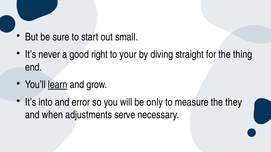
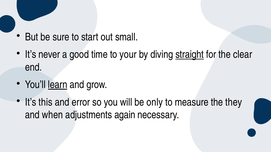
right: right -> time (99, 55)
straight underline: none -> present (190, 55)
thing: thing -> clear (243, 55)
into: into -> this (45, 102)
serve: serve -> again (125, 115)
